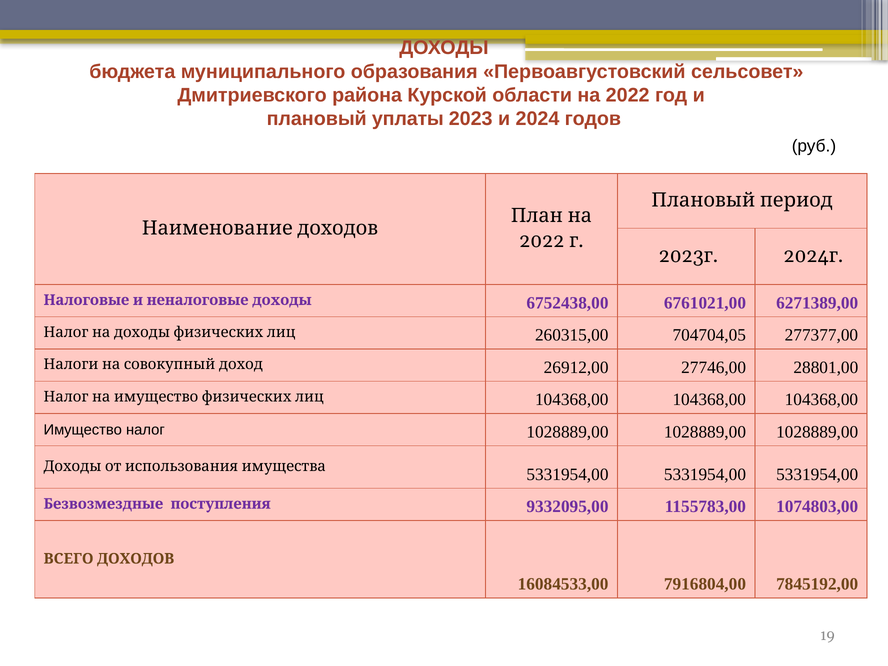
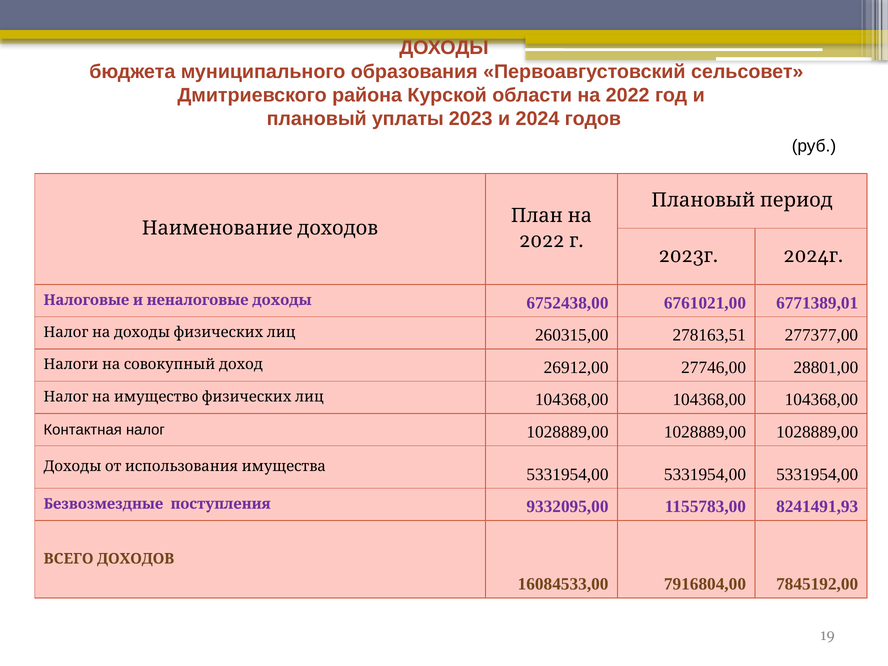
6271389,00: 6271389,00 -> 6771389,01 (817, 303)
704704,05: 704704,05 -> 278163,51 (709, 335)
Имущество: Имущество -> Контактная (83, 430)
1074803,00: 1074803,00 -> 8241491,93 (817, 507)
